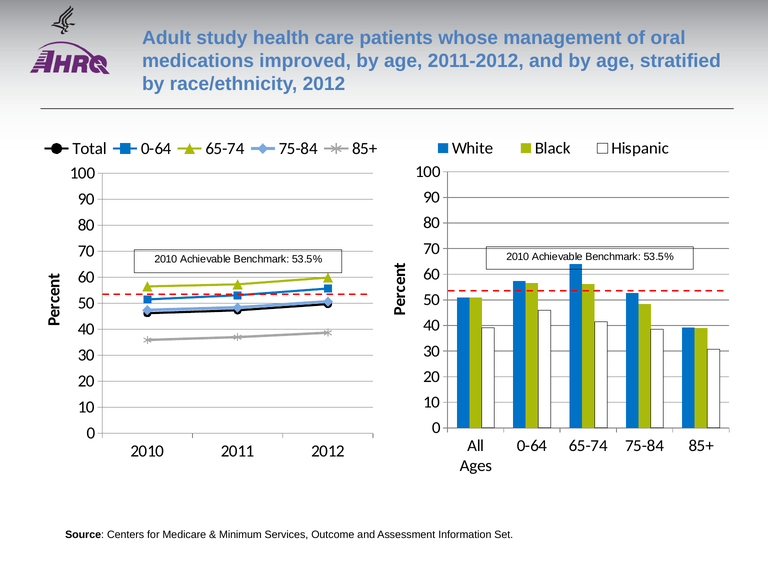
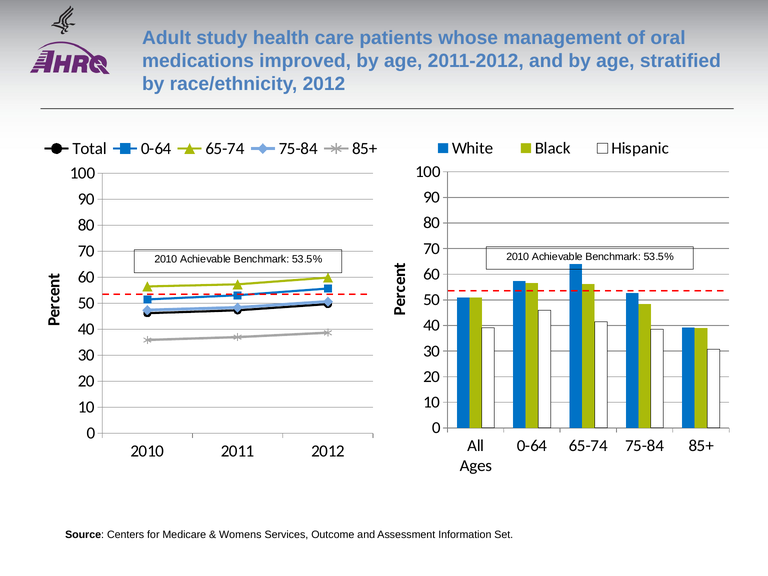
Minimum: Minimum -> Womens (240, 535)
